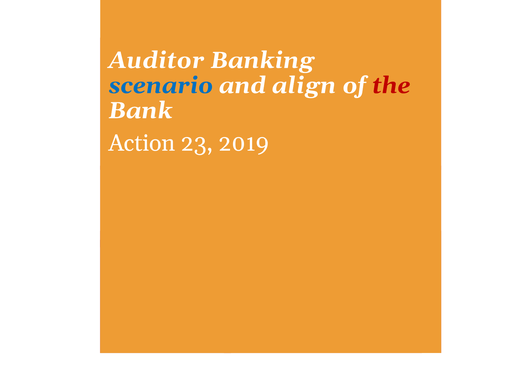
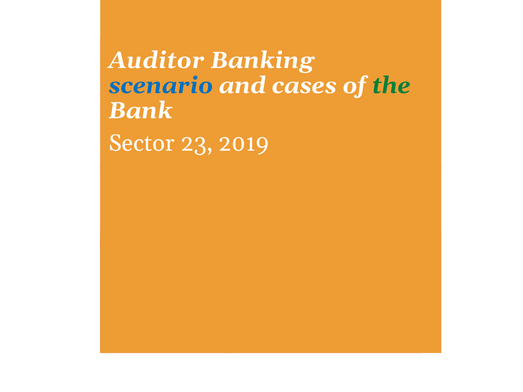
align: align -> cases (304, 85)
the colour: red -> green (391, 85)
Action: Action -> Sector (142, 143)
